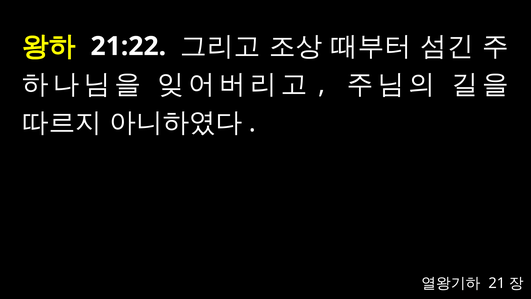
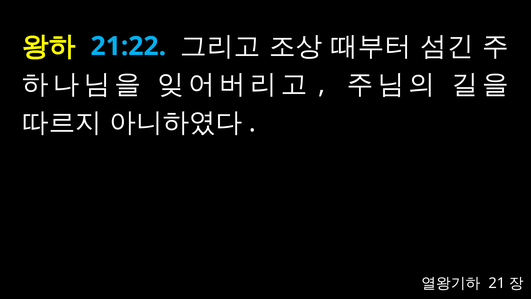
21:22 colour: white -> light blue (128, 46)
